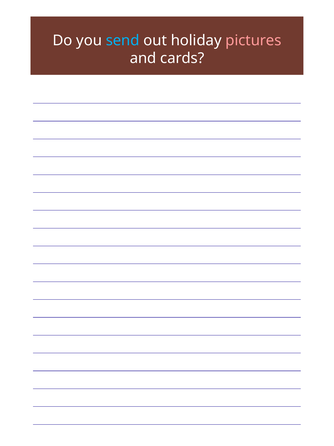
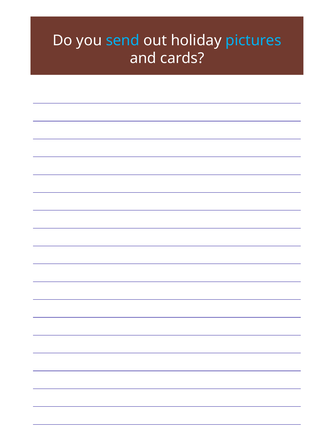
pictures colour: pink -> light blue (253, 40)
